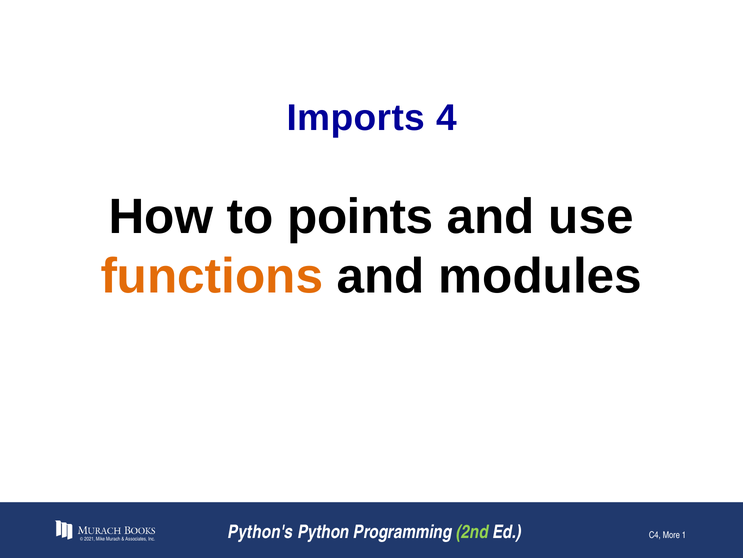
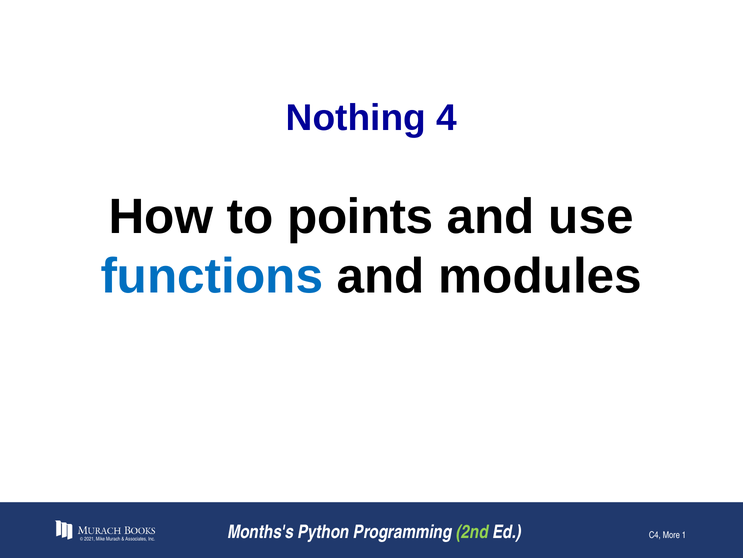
Imports: Imports -> Nothing (356, 118)
functions colour: orange -> blue (212, 276)
Python's: Python's -> Months's (261, 531)
